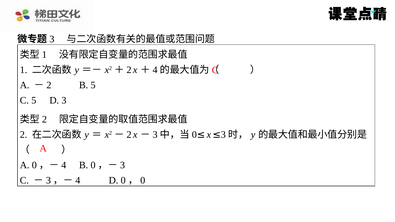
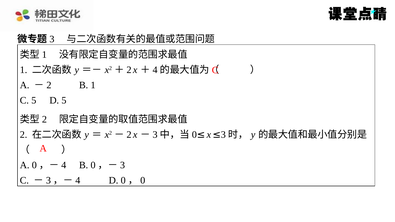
B 5: 5 -> 1 (93, 85)
D 3: 3 -> 5 (64, 101)
